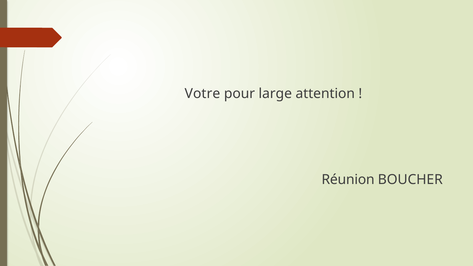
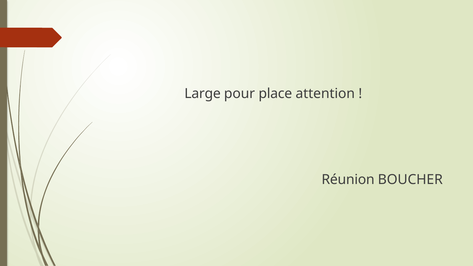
Votre: Votre -> Large (203, 94)
large: large -> place (275, 94)
